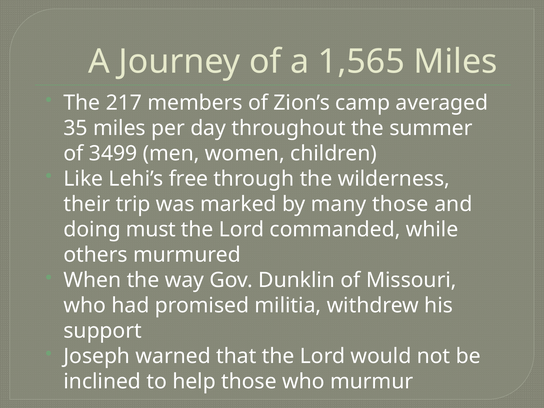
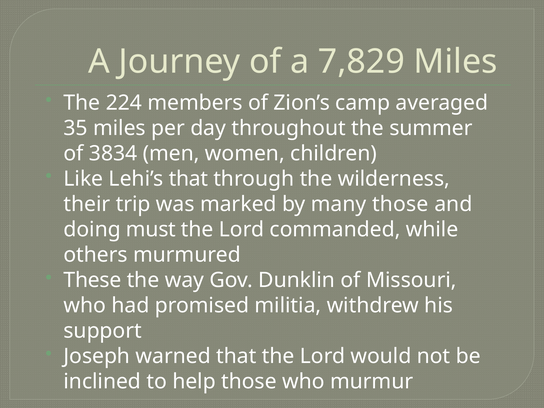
1,565: 1,565 -> 7,829 (361, 62)
217: 217 -> 224 (124, 103)
3499: 3499 -> 3834 (113, 154)
Lehi’s free: free -> that (188, 179)
When: When -> These (92, 280)
